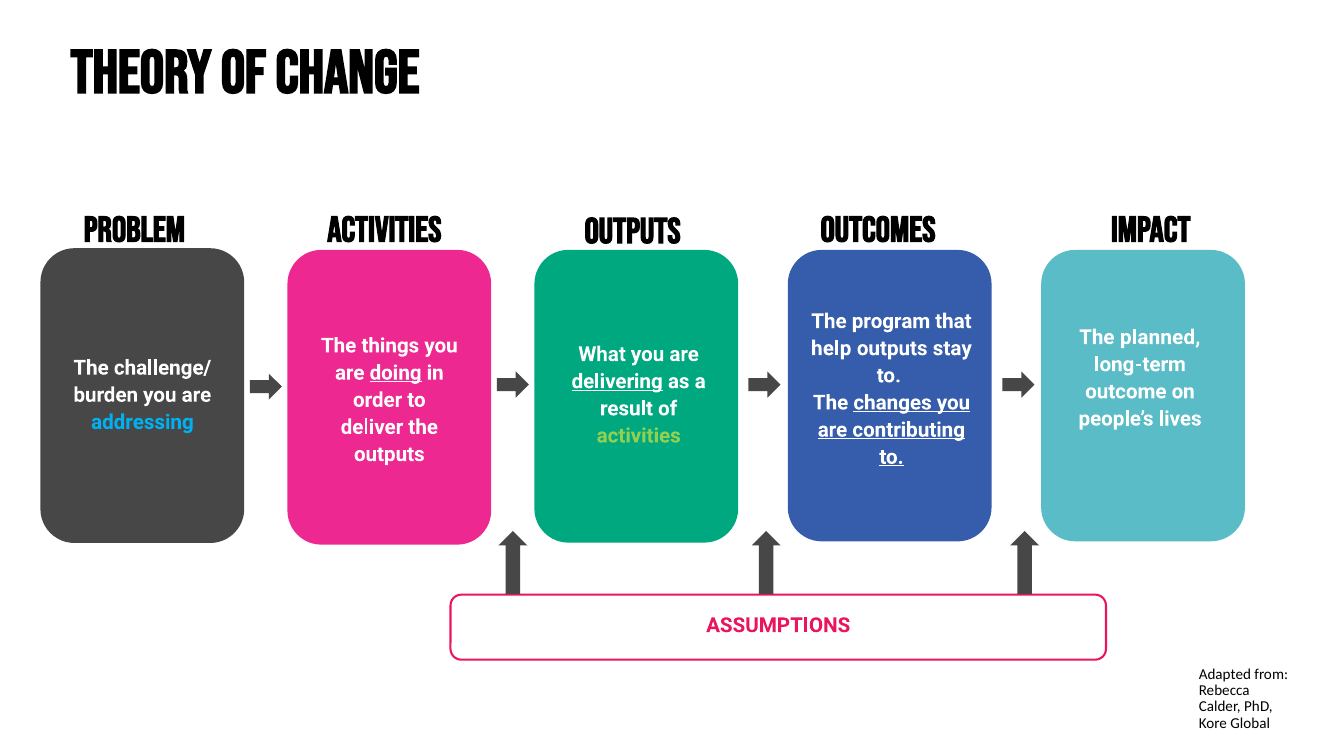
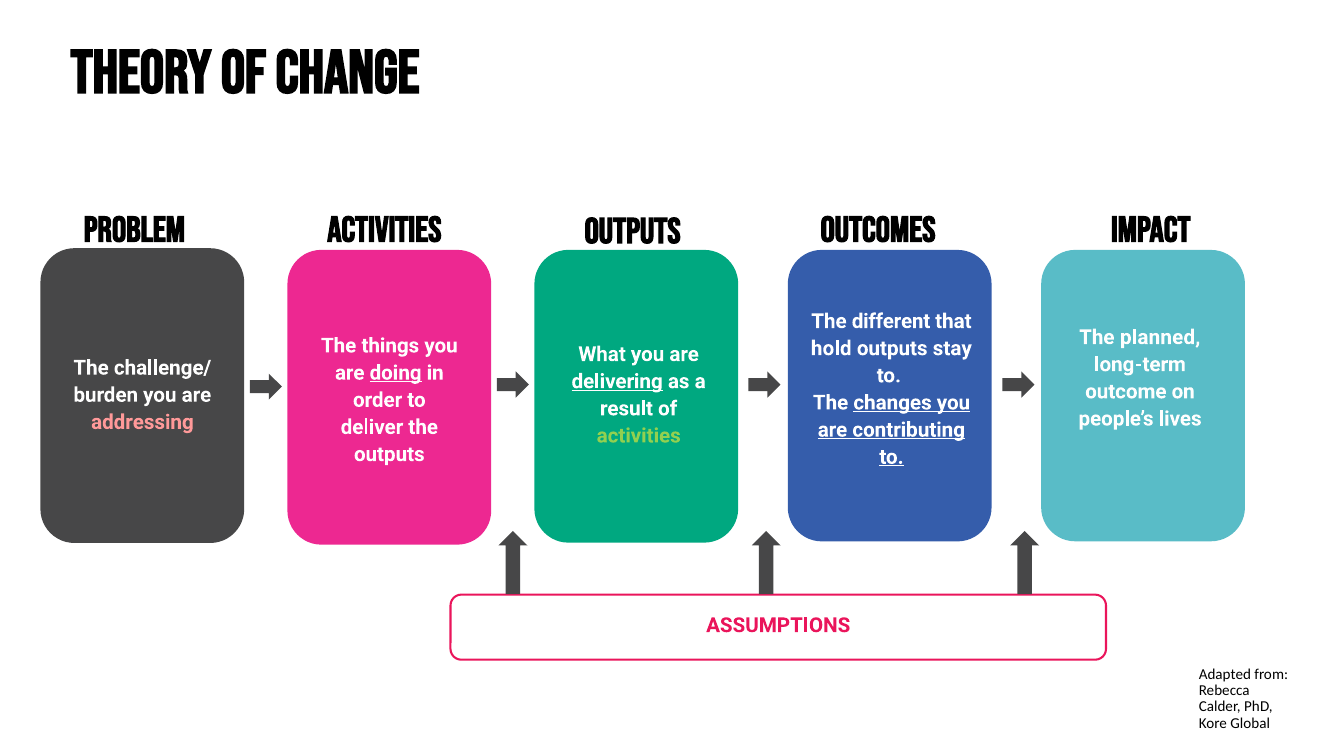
program: program -> different (891, 321)
help: help -> hold (831, 349)
addressing colour: light blue -> pink (142, 422)
